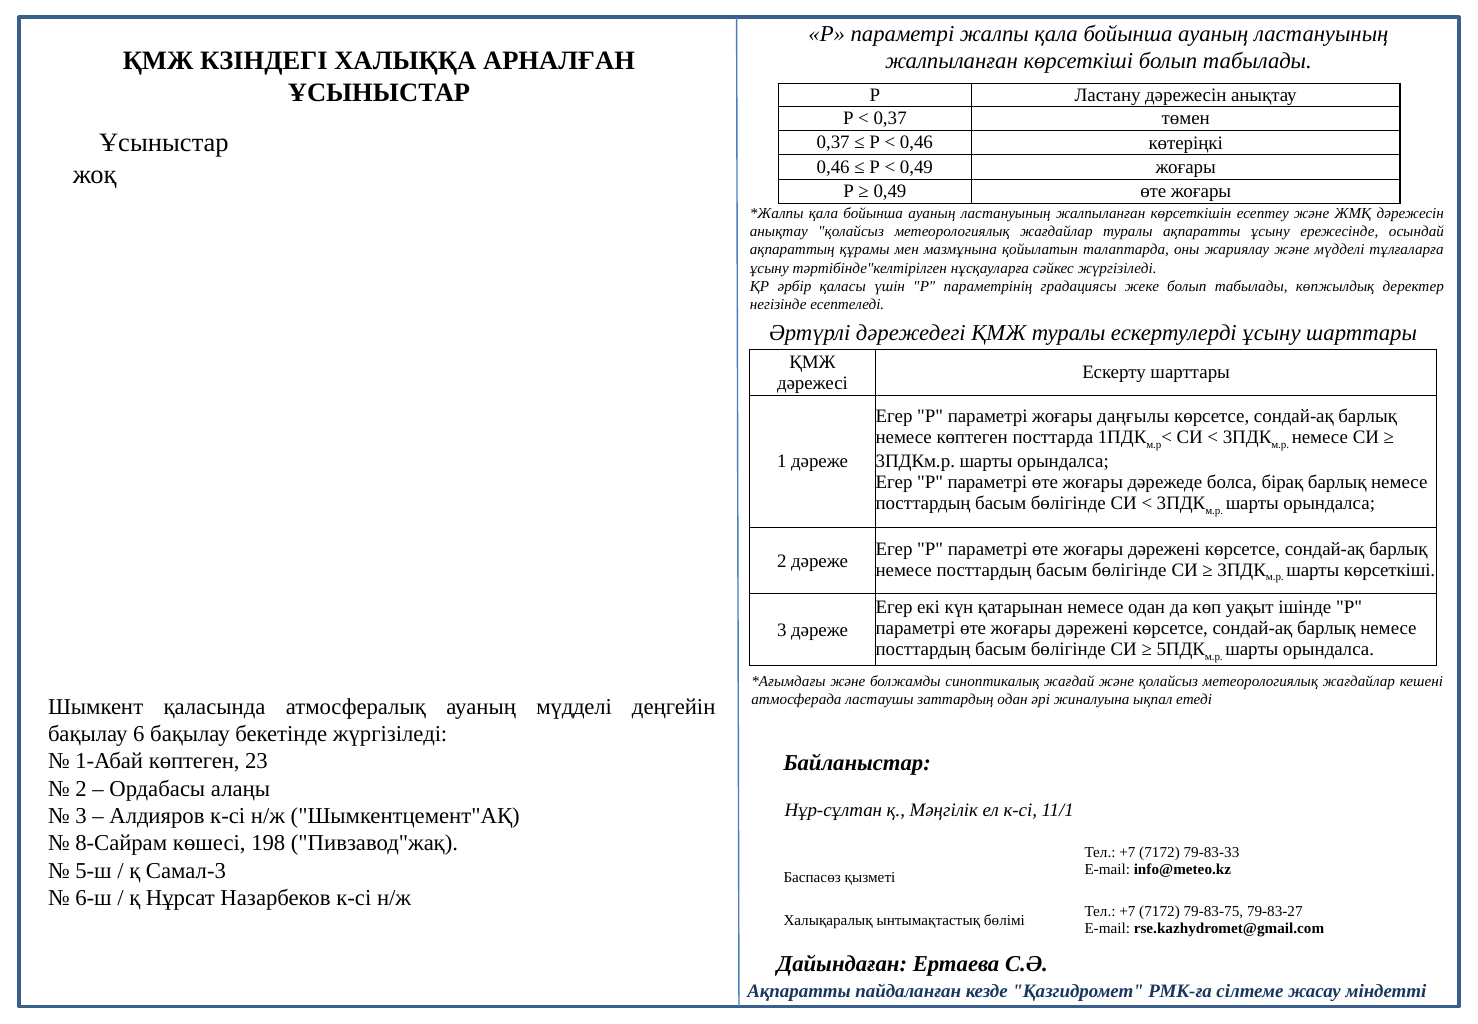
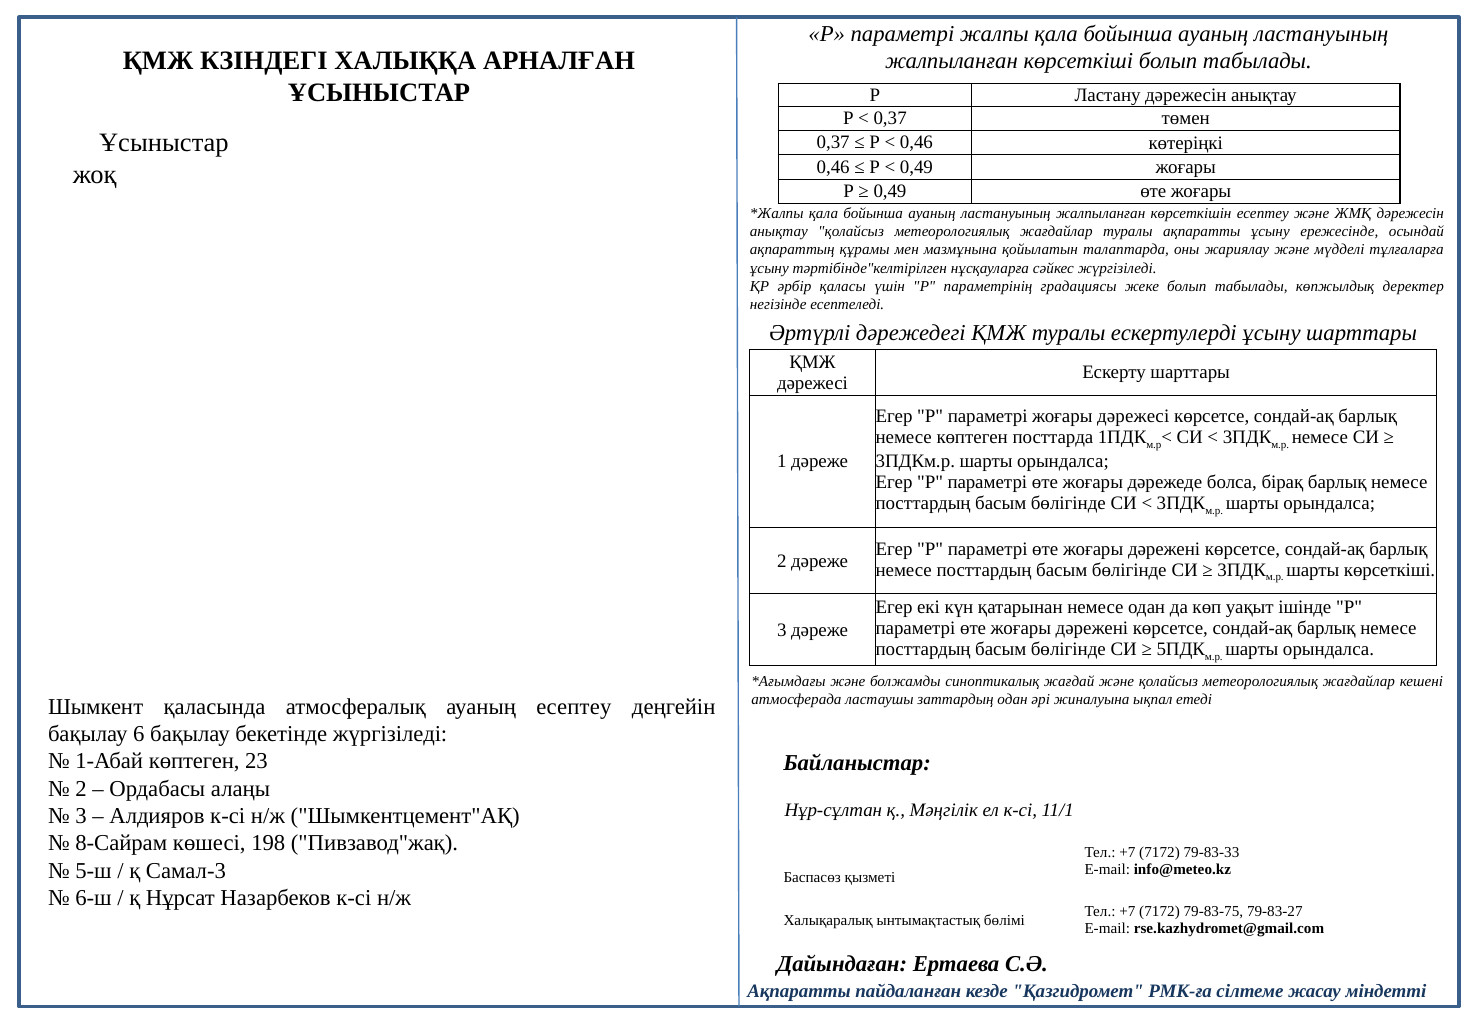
жоғары даңғылы: даңғылы -> дәрежесі (1133, 416)
ауаның мүдделі: мүдделі -> есептеу (574, 706)
